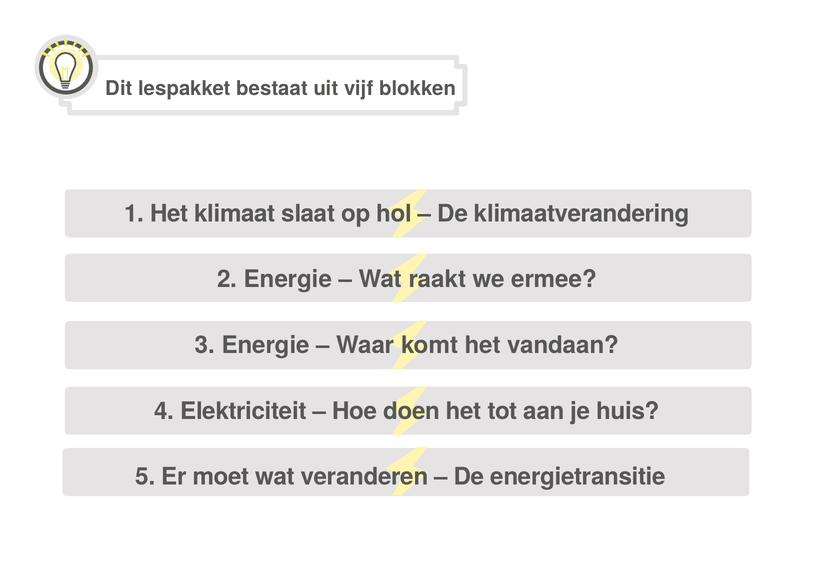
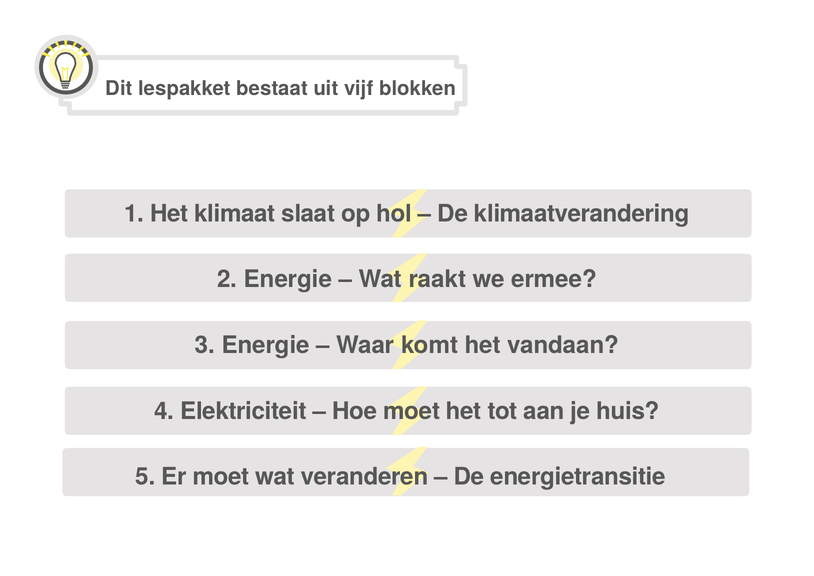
Hoe doen: doen -> moet (412, 411)
